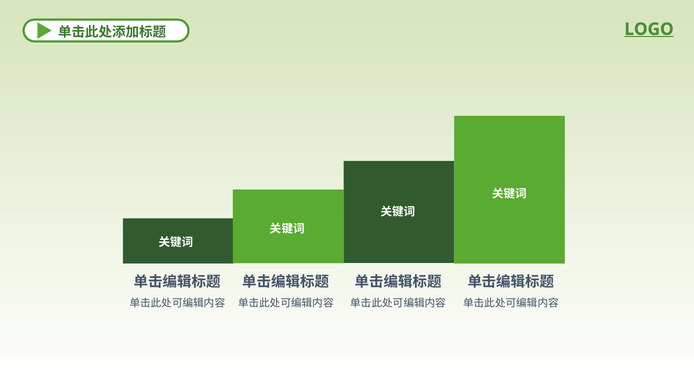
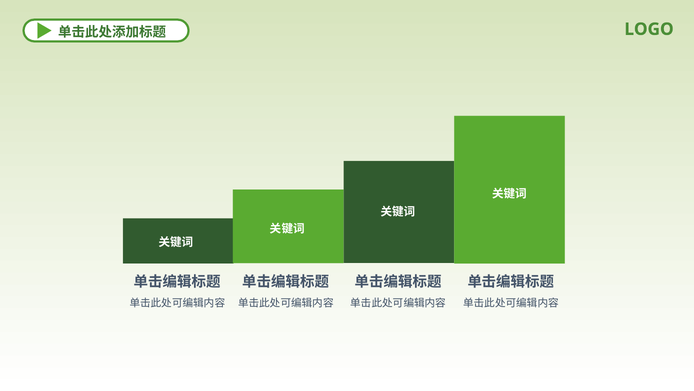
LOGO underline: present -> none (649, 29)
